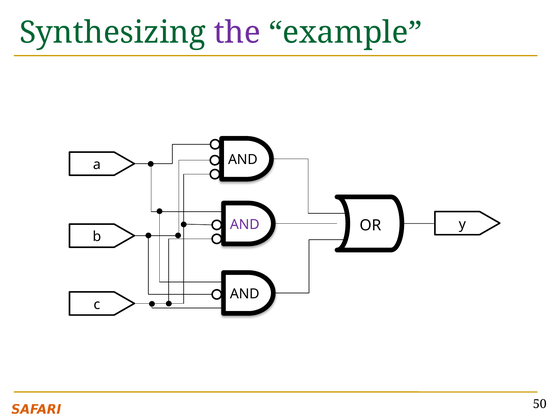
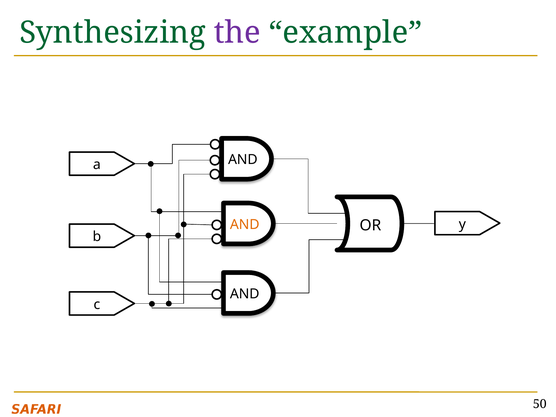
AND colour: purple -> orange (245, 224)
